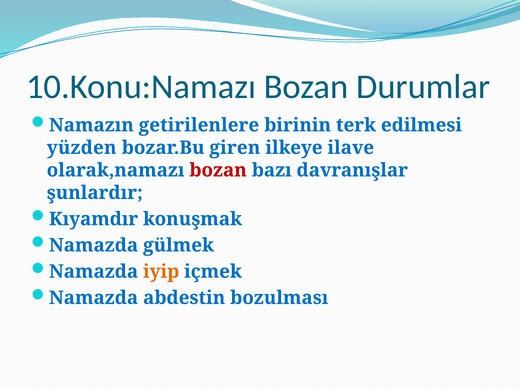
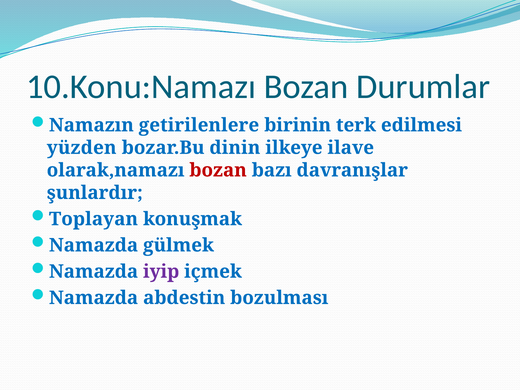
giren: giren -> dinin (235, 148)
Kıyamdır: Kıyamdır -> Toplayan (93, 219)
iyip colour: orange -> purple (161, 272)
